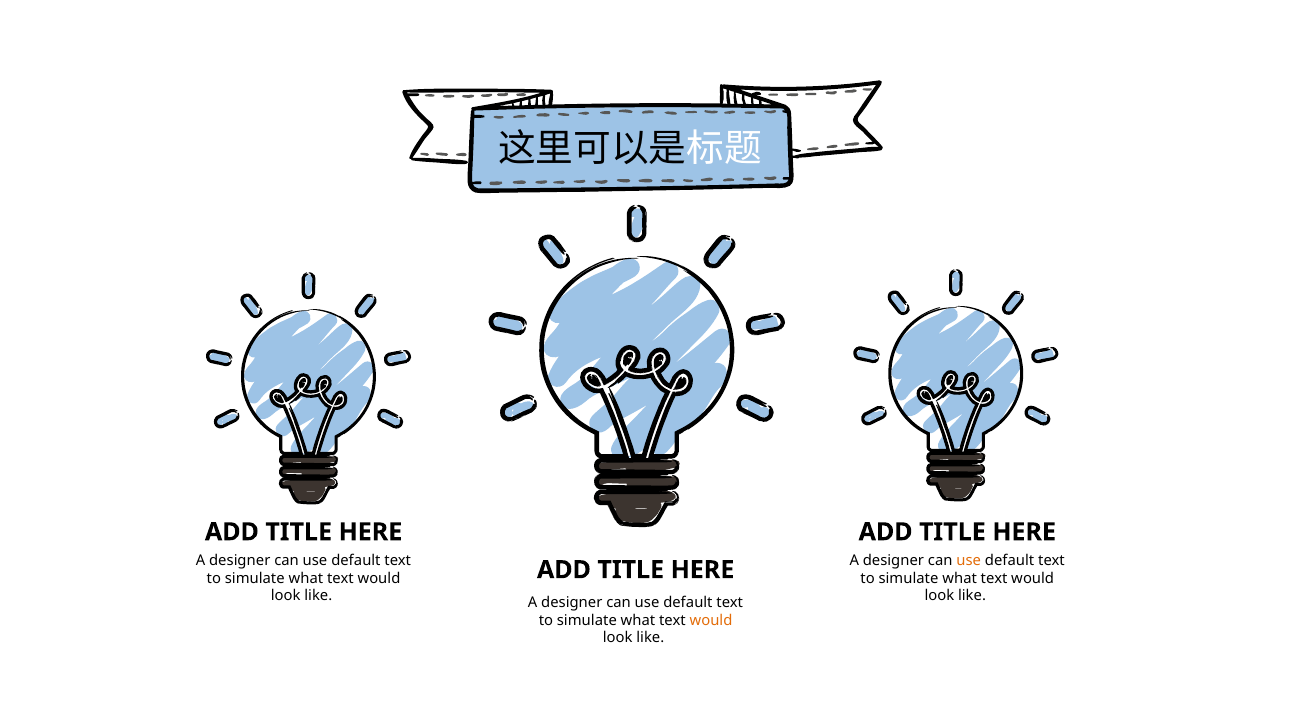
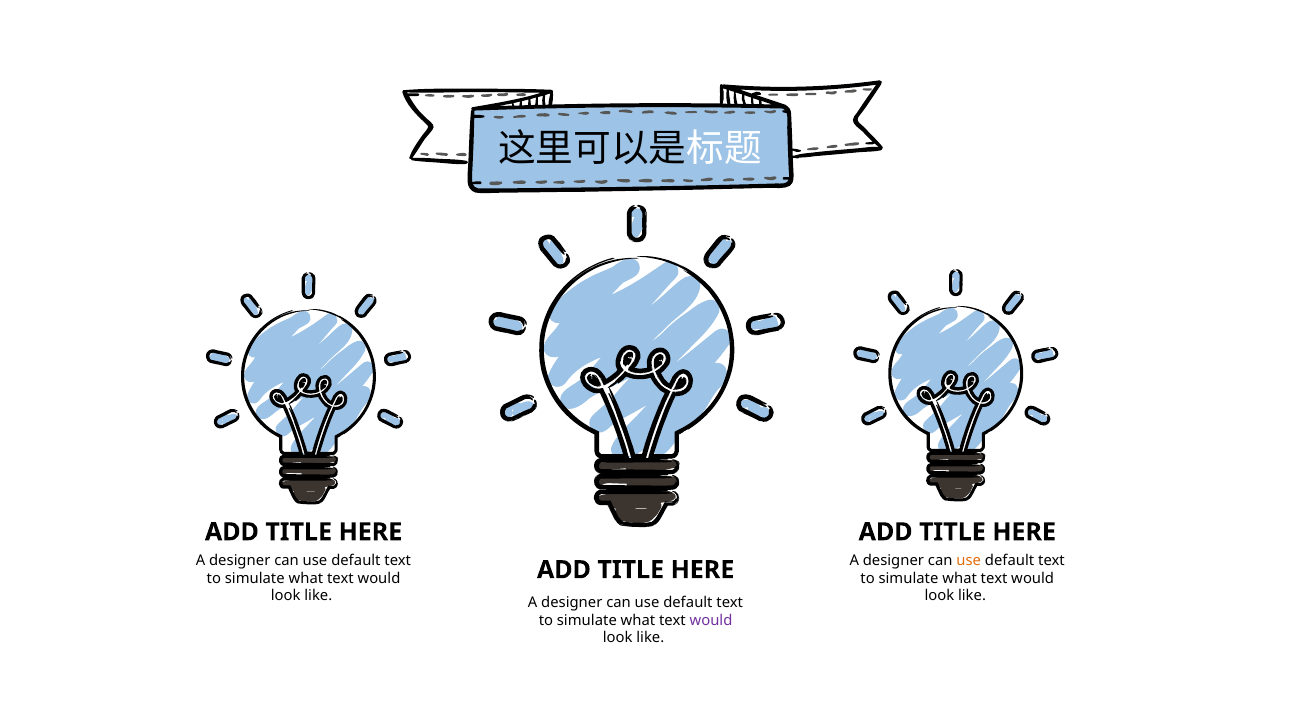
would colour: orange -> purple (711, 620)
